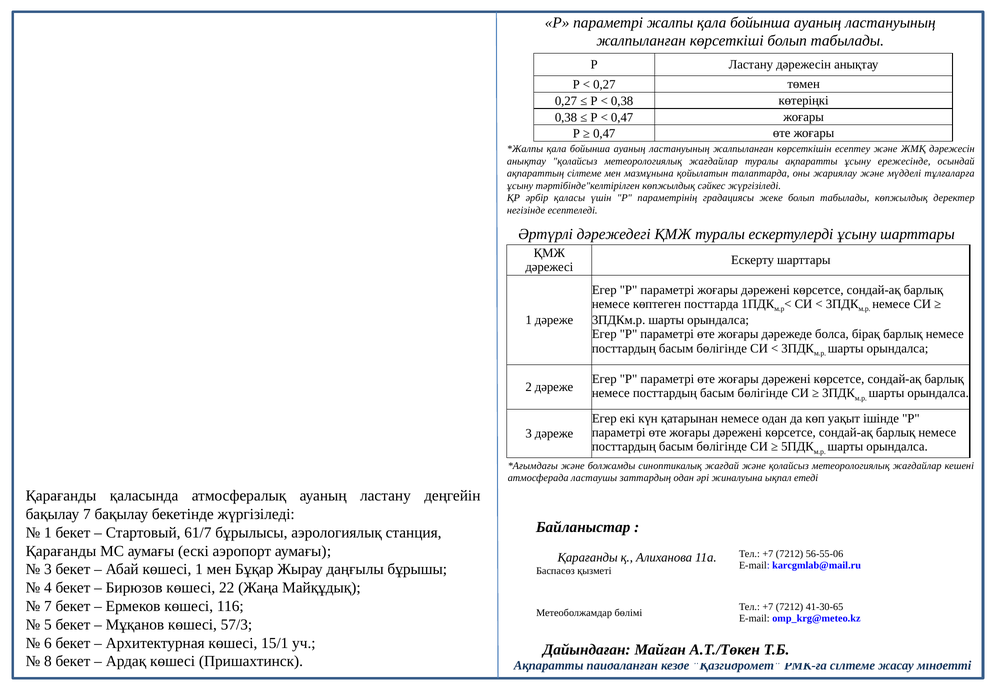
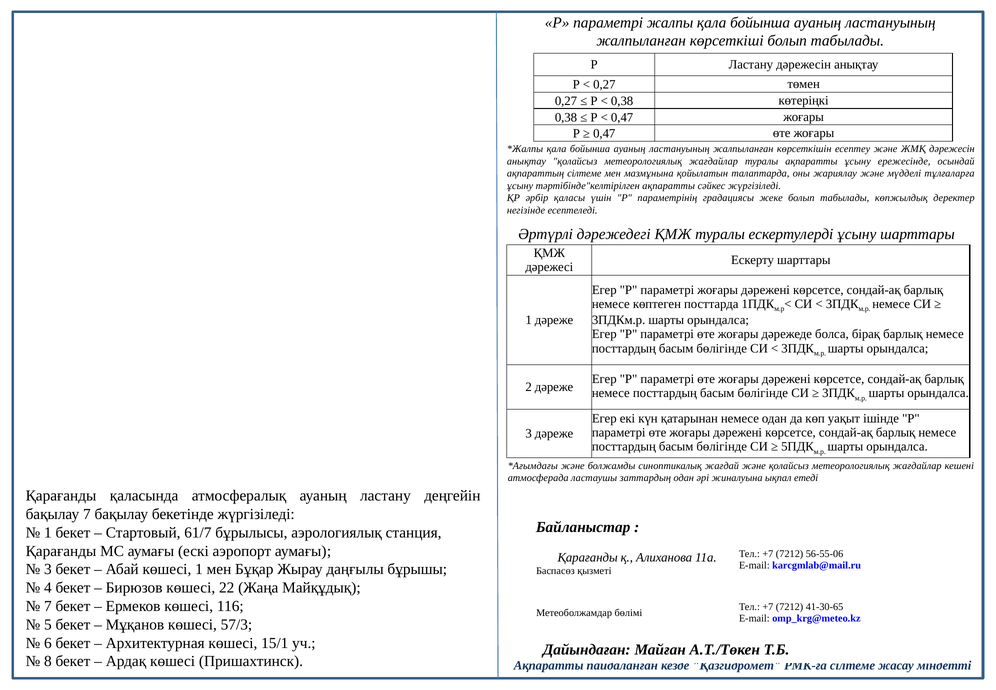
тәртібінде"келтірілген көпжылдық: көпжылдық -> ақпаратты (669, 186)
